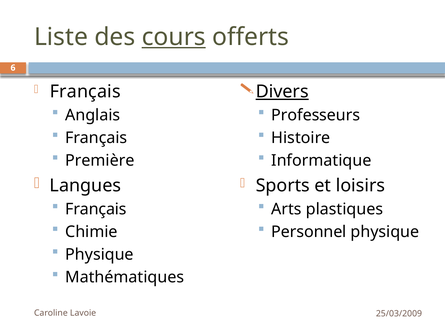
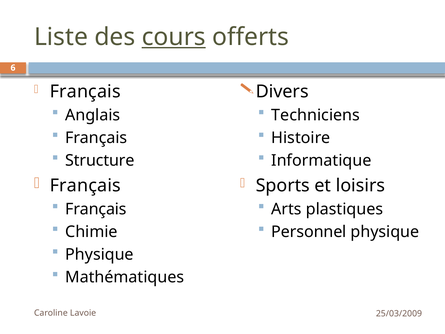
Divers underline: present -> none (282, 92)
Professeurs: Professeurs -> Techniciens (316, 115)
Première: Première -> Structure (100, 161)
Langues: Langues -> Français (85, 185)
